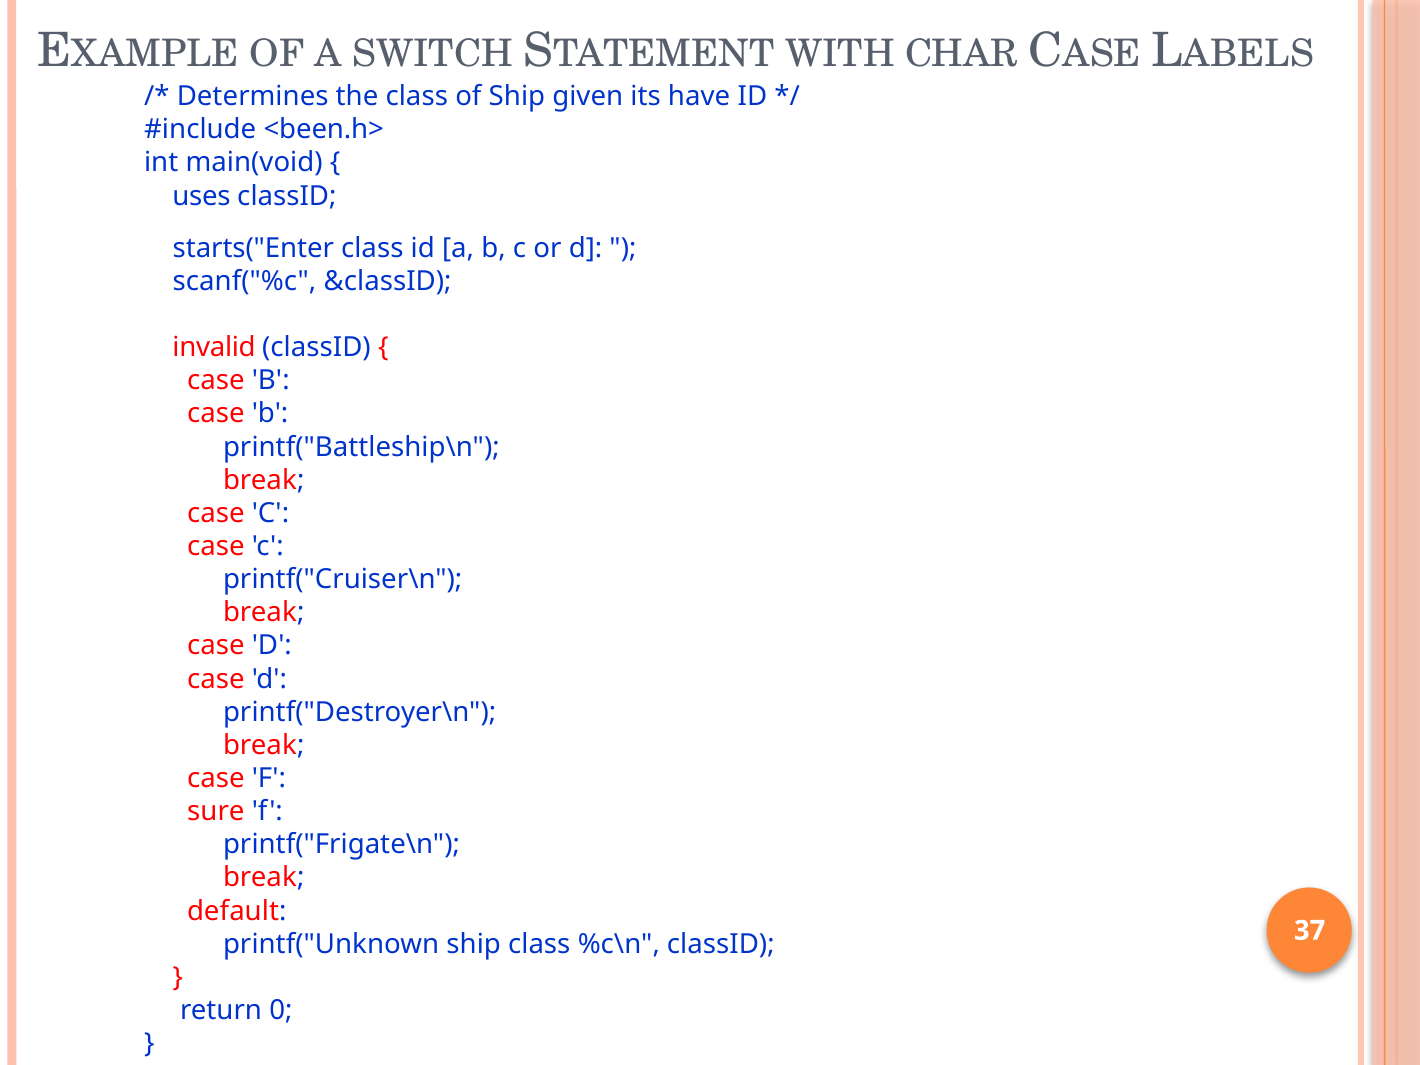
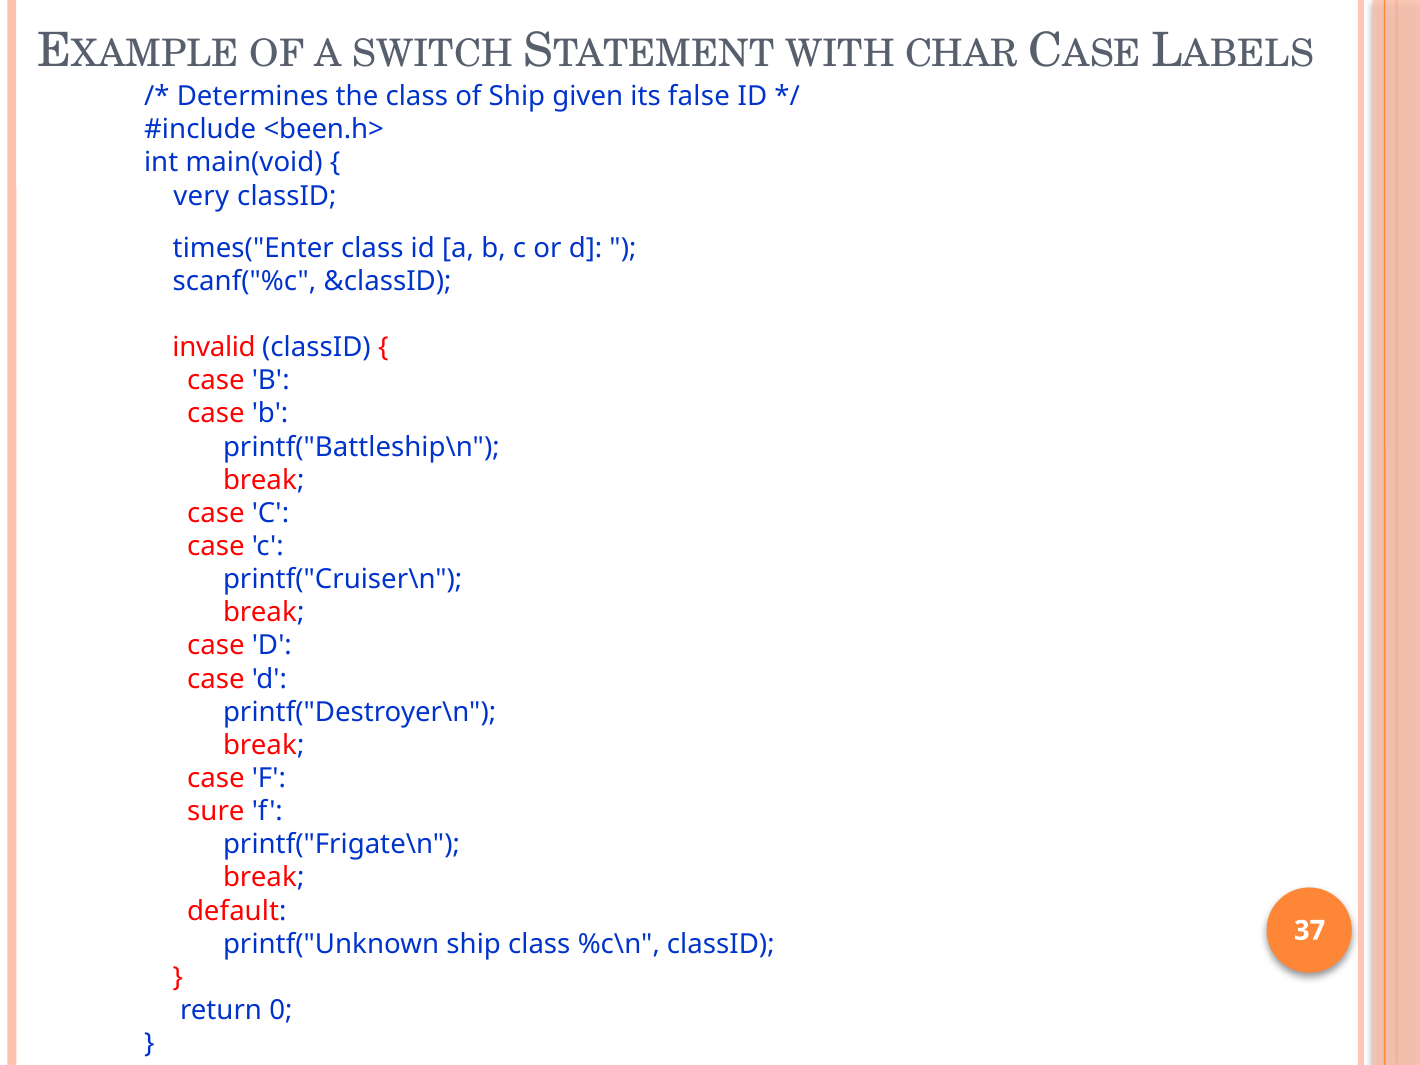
have: have -> false (699, 96)
uses: uses -> very (201, 196)
starts("Enter: starts("Enter -> times("Enter (253, 248)
